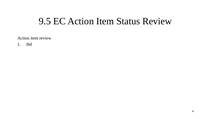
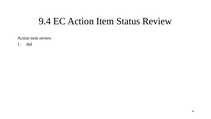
9.5: 9.5 -> 9.4 (45, 21)
